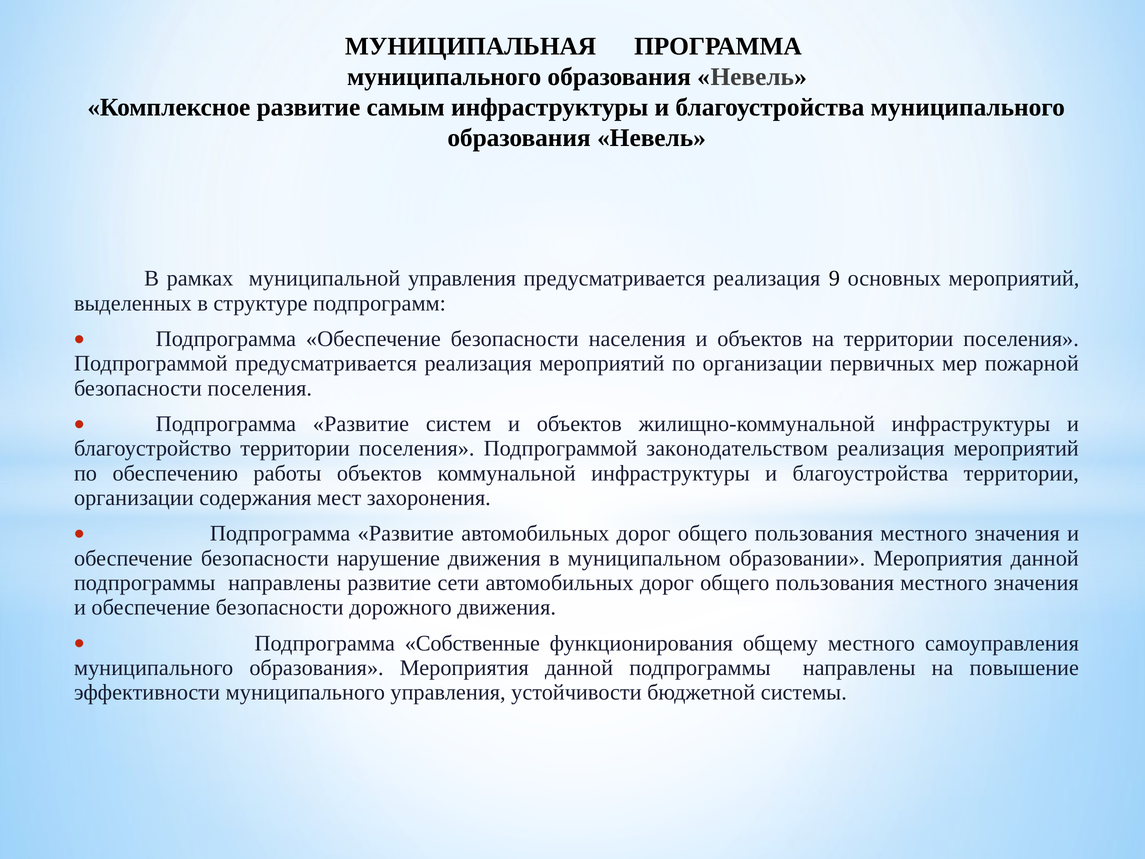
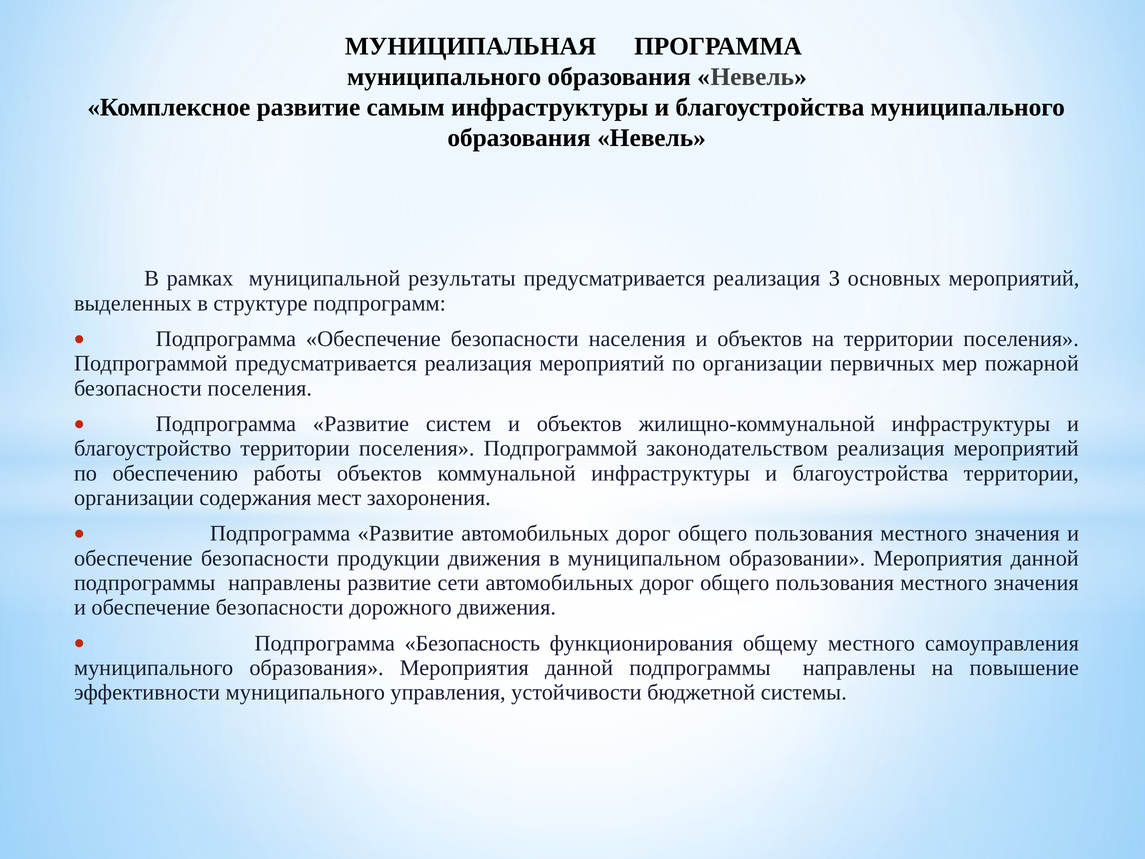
муниципальной управления: управления -> результаты (462, 279)
9: 9 -> 3 (834, 279)
нарушение: нарушение -> продукции (388, 558)
Собственные: Собственные -> Безопасность (472, 643)
